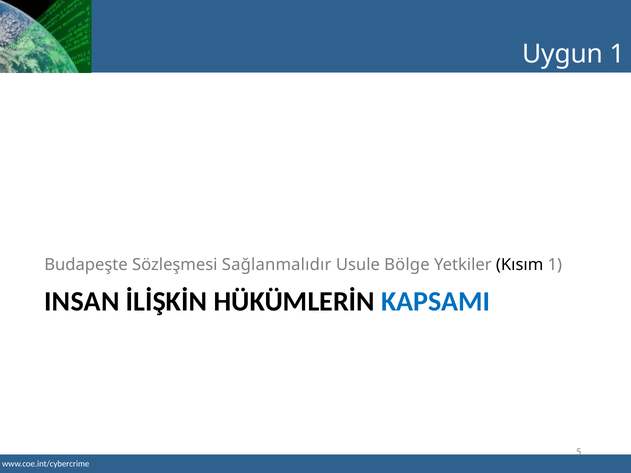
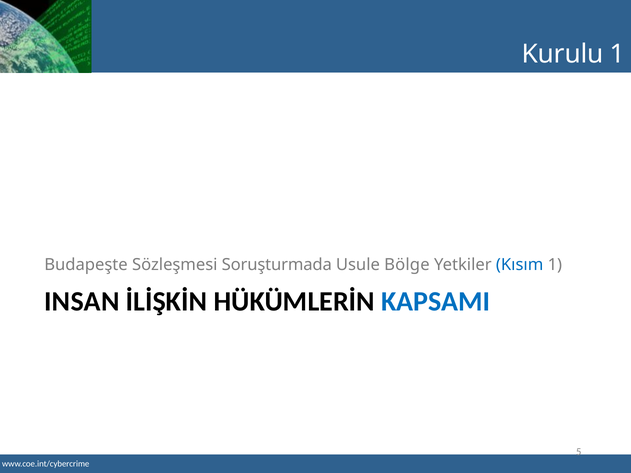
Uygun: Uygun -> Kurulu (563, 54)
Sağlanmalıdır: Sağlanmalıdır -> Soruşturmada (277, 265)
Kısım colour: black -> blue (520, 265)
